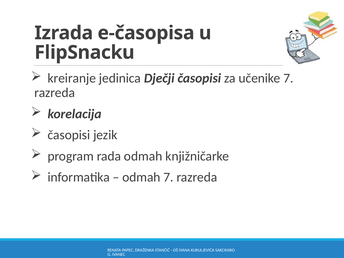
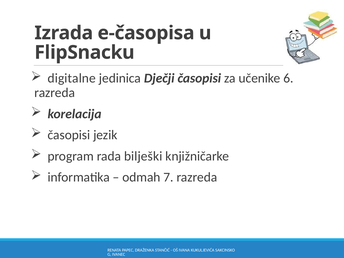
kreiranje: kreiranje -> digitalne (72, 78)
učenike 7: 7 -> 6 (288, 78)
rada odmah: odmah -> bilješki (143, 156)
